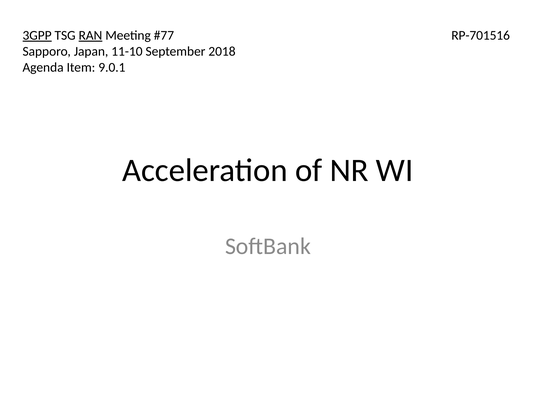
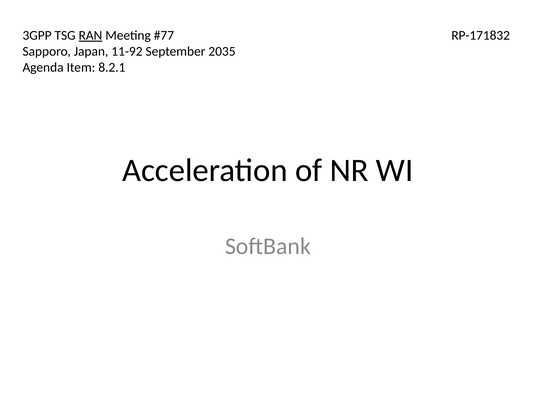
3GPP underline: present -> none (37, 35)
RP-701516: RP-701516 -> RP-171832 (481, 35)
11-10: 11-10 -> 11-92 (127, 51)
2018: 2018 -> 2035 (222, 51)
9.0.1: 9.0.1 -> 8.2.1 (112, 68)
